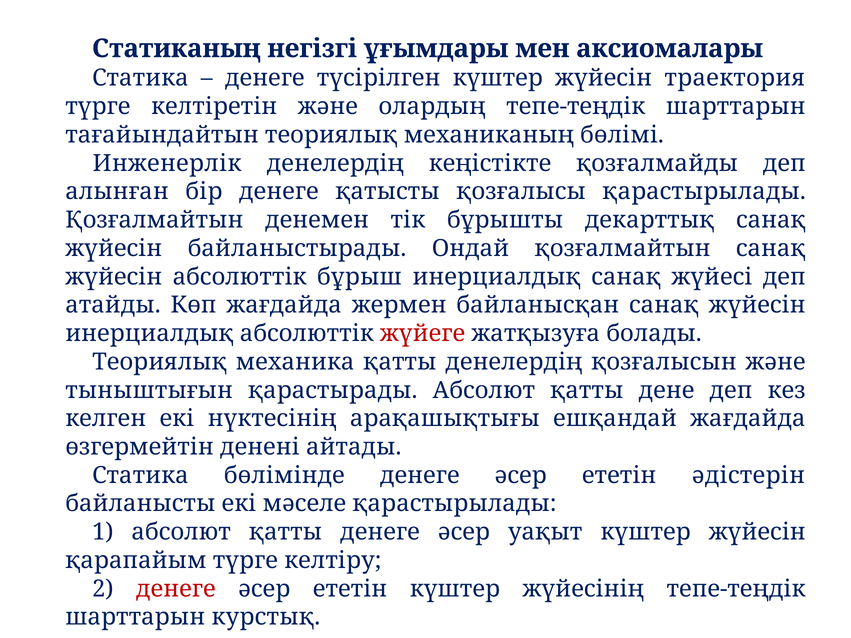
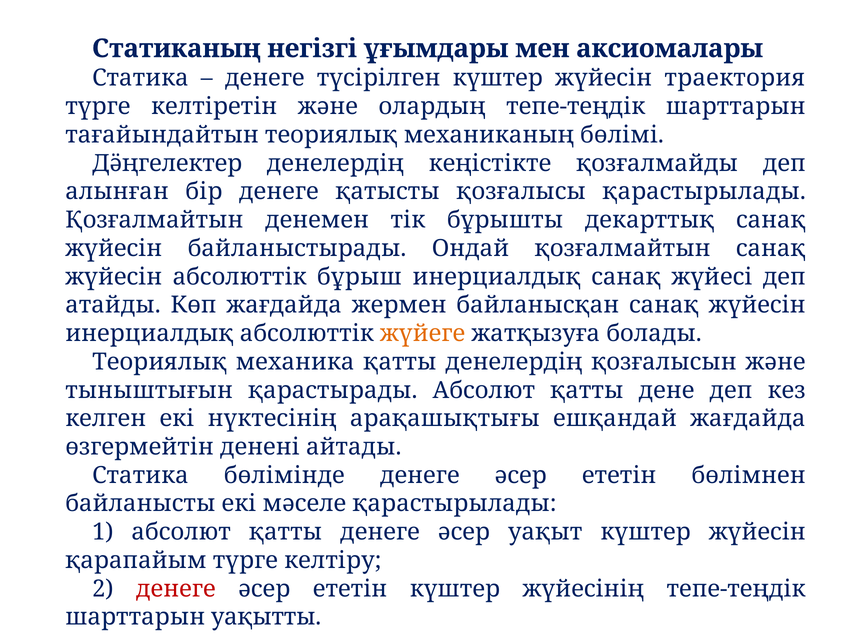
Инженерлік: Инженерлік -> Дӛңгелектер (167, 163)
жүйеге colour: red -> orange (423, 334)
әдістерін: әдістерін -> бөлімнен (749, 475)
курстық: курстық -> уақытты (266, 617)
